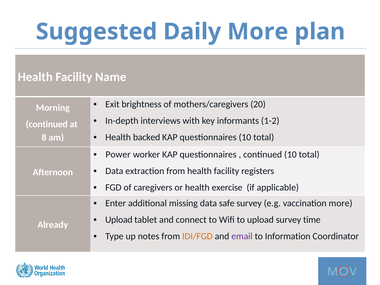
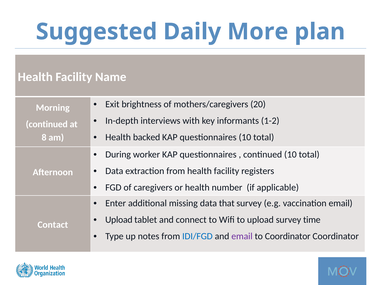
Power: Power -> During (118, 154)
exercise: exercise -> number (227, 187)
safe: safe -> that (227, 203)
vaccination more: more -> email (341, 203)
Already: Already -> Contact (53, 225)
IDI/FGD colour: orange -> blue (197, 236)
to Information: Information -> Coordinator (288, 236)
